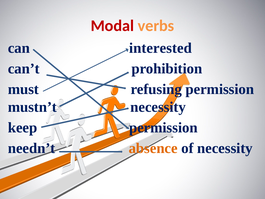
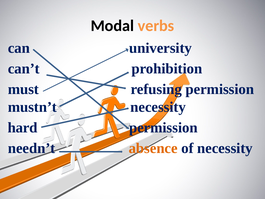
Modal colour: red -> black (112, 26)
interested: interested -> university (160, 48)
keep: keep -> hard (23, 127)
